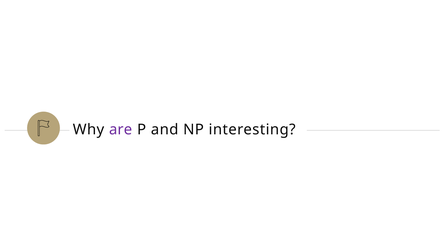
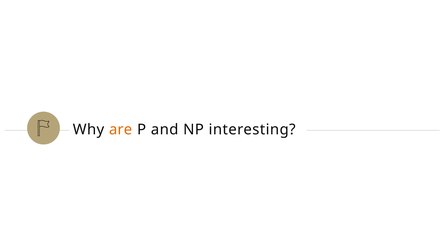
are colour: purple -> orange (121, 129)
